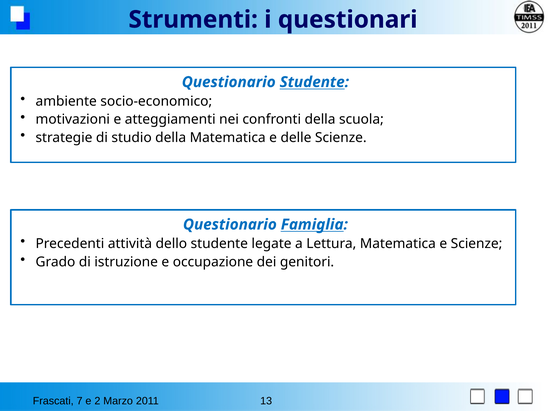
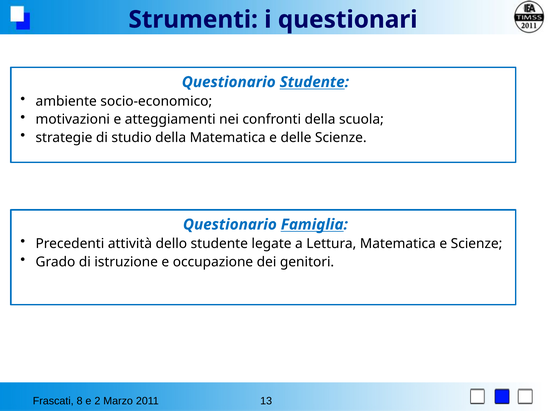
7: 7 -> 8 (80, 401)
